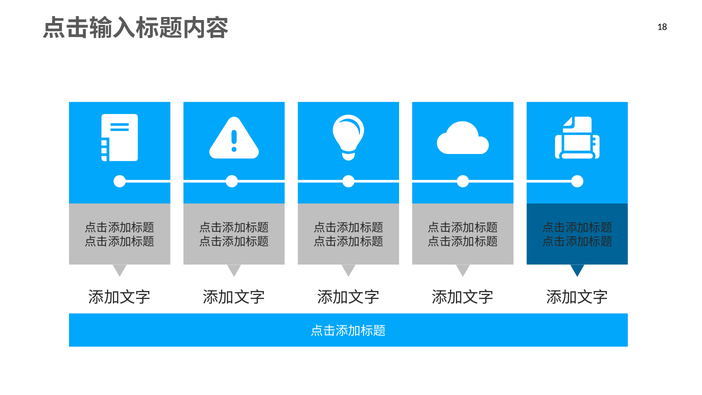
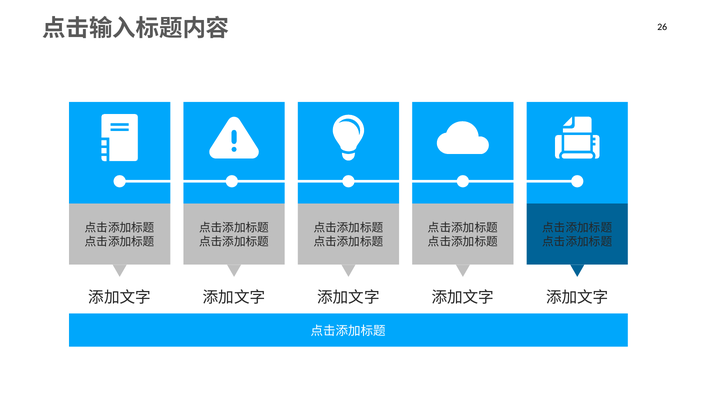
18: 18 -> 26 (662, 27)
